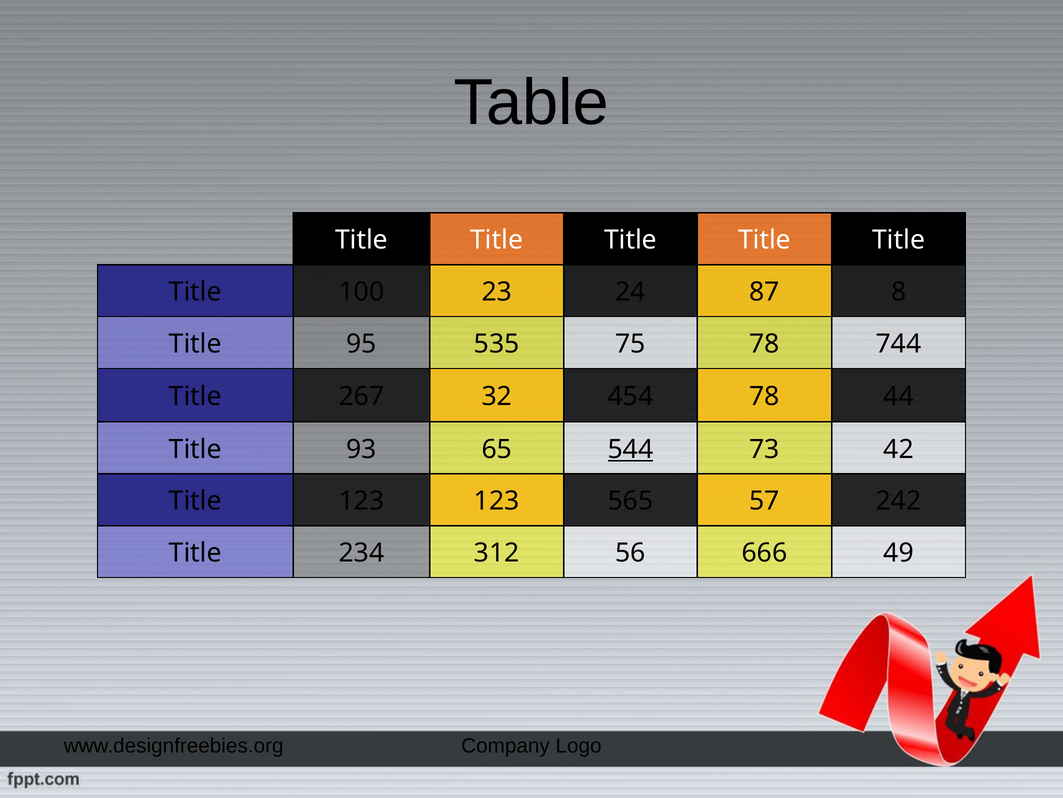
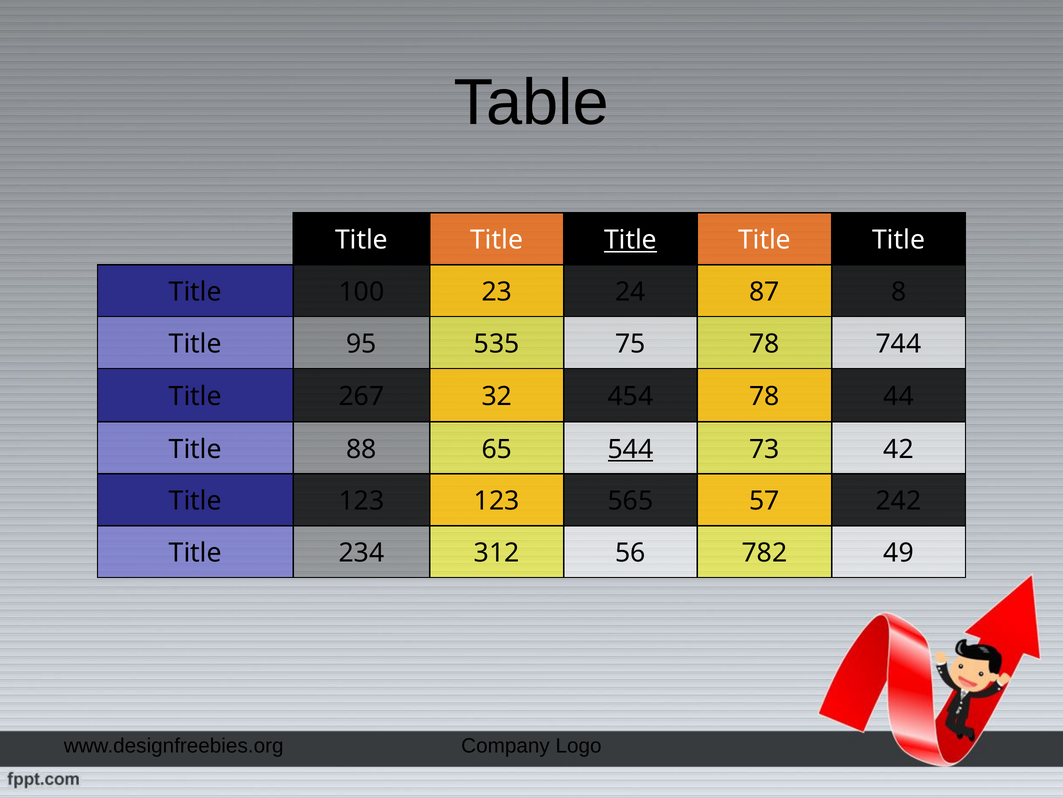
Title underline: none -> present (630, 240)
93: 93 -> 88 (362, 449)
666: 666 -> 782 (765, 553)
